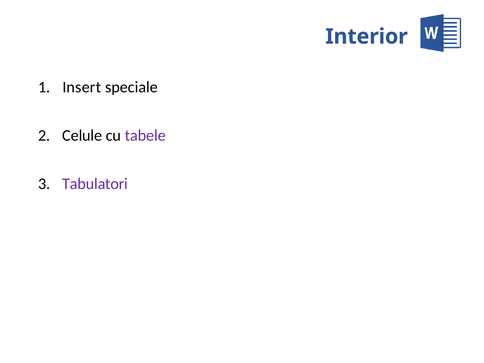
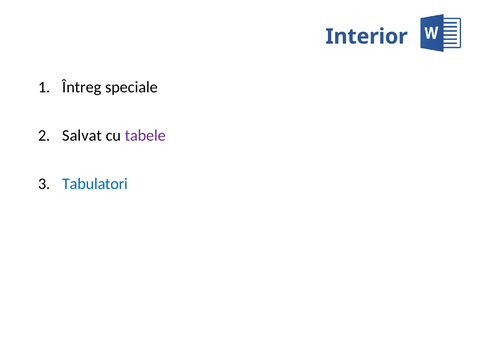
Insert: Insert -> Întreg (82, 87)
Celule: Celule -> Salvat (82, 136)
Tabulatori colour: purple -> blue (95, 184)
